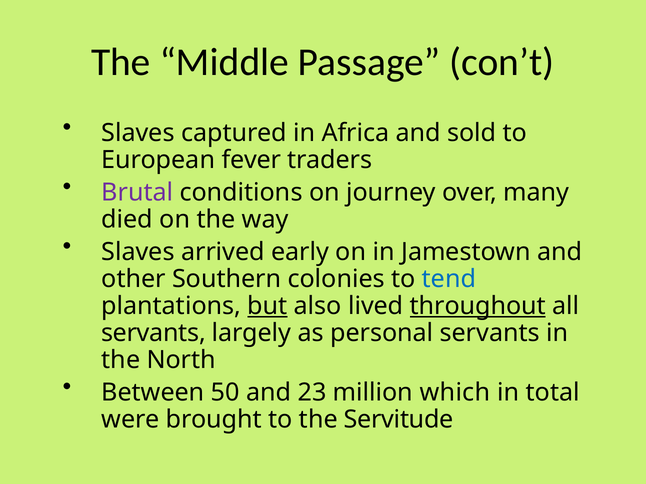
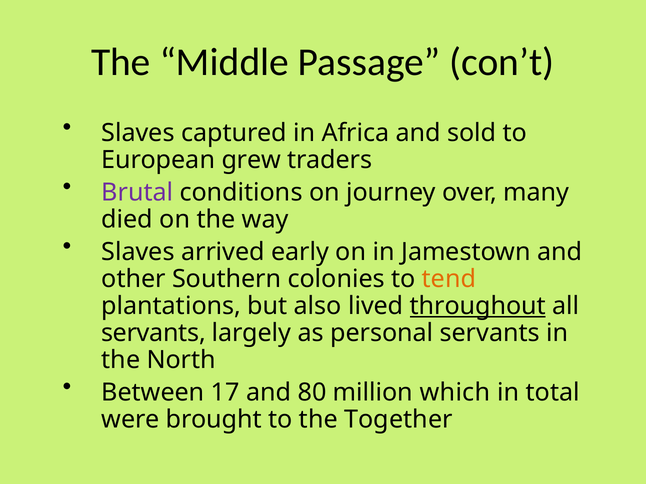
fever: fever -> grew (251, 160)
tend colour: blue -> orange (449, 279)
but underline: present -> none (267, 306)
50: 50 -> 17 (225, 393)
23: 23 -> 80 (312, 393)
Servitude: Servitude -> Together (398, 420)
